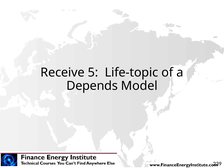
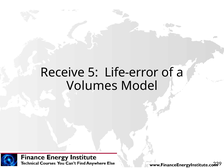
Life-topic: Life-topic -> Life-error (132, 72)
Depends: Depends -> Volumes (92, 86)
